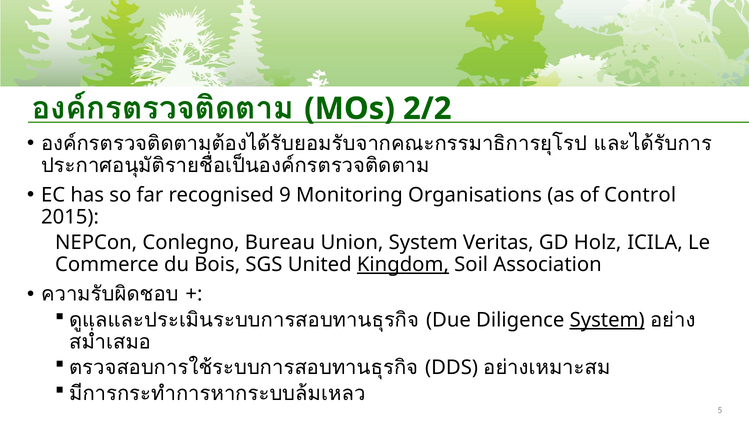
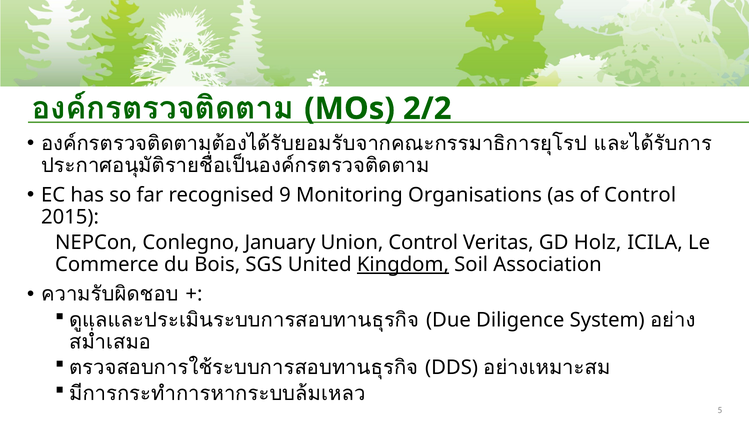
Bureau: Bureau -> January (280, 243)
Union System: System -> Control (423, 243)
System underline: present -> none (607, 320)
